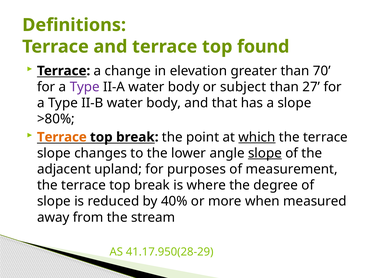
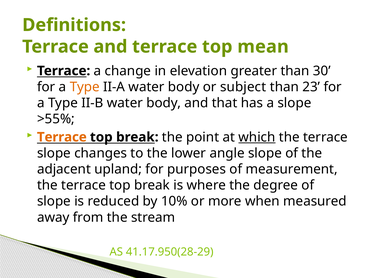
found: found -> mean (263, 47)
70: 70 -> 30 (322, 71)
Type colour: purple -> orange (85, 87)
27: 27 -> 23 (311, 87)
>80%: >80% -> >55% (56, 119)
slope underline: present -> none (265, 153)
40%: 40% -> 10% (174, 201)
